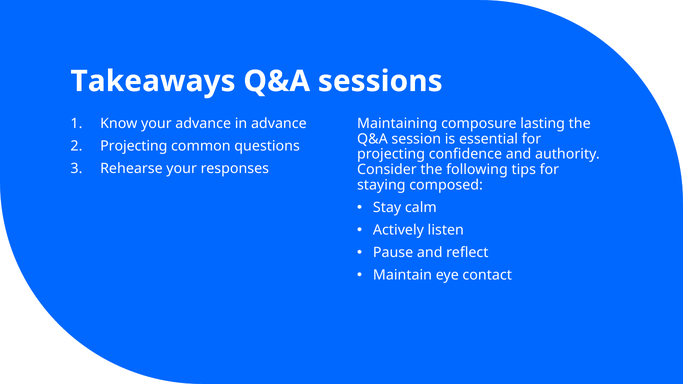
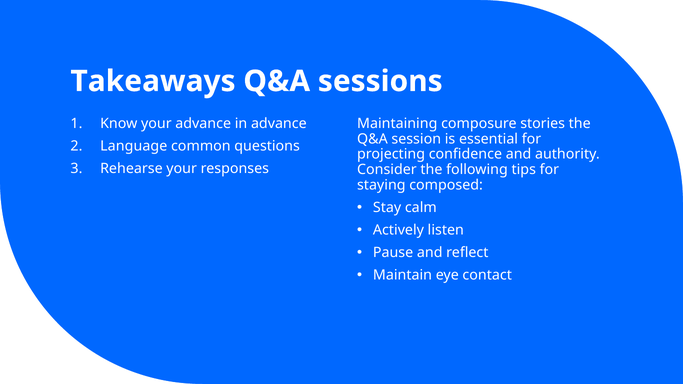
lasting: lasting -> stories (543, 124)
Projecting: Projecting -> Language (134, 146)
